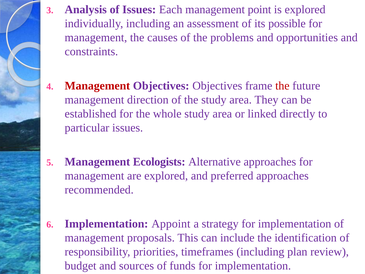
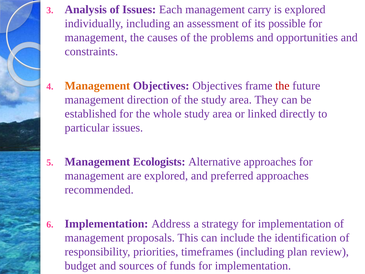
point: point -> carry (259, 10)
Management colour: red -> orange (97, 86)
Appoint: Appoint -> Address (171, 224)
